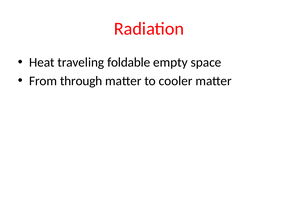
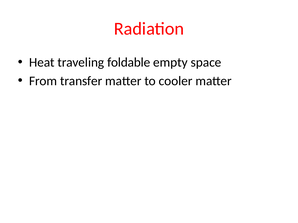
through: through -> transfer (81, 81)
